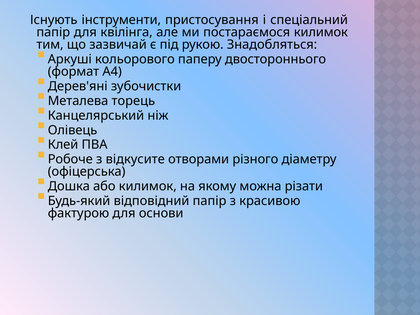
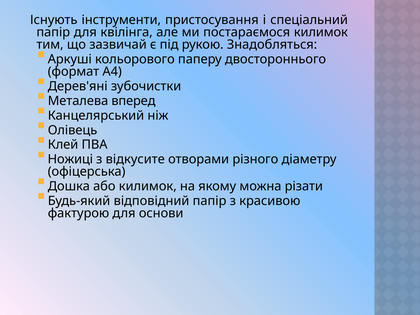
торець: торець -> вперед (133, 101)
Робоче: Робоче -> Ножиці (70, 159)
